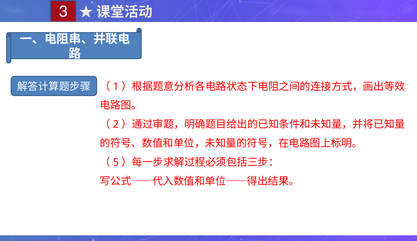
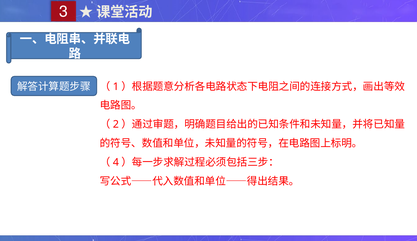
5: 5 -> 4 (116, 162)
